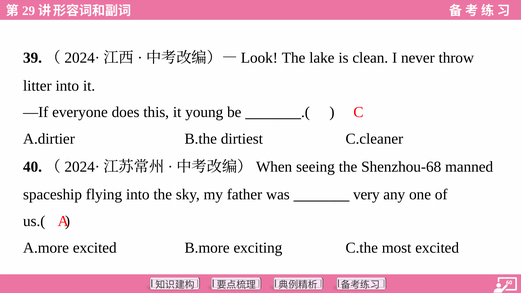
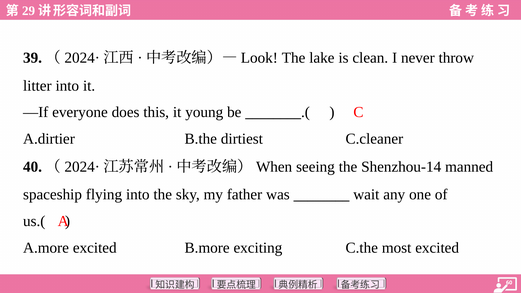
Shenzhou-68: Shenzhou-68 -> Shenzhou-14 (401, 167)
very: very -> wait (366, 194)
